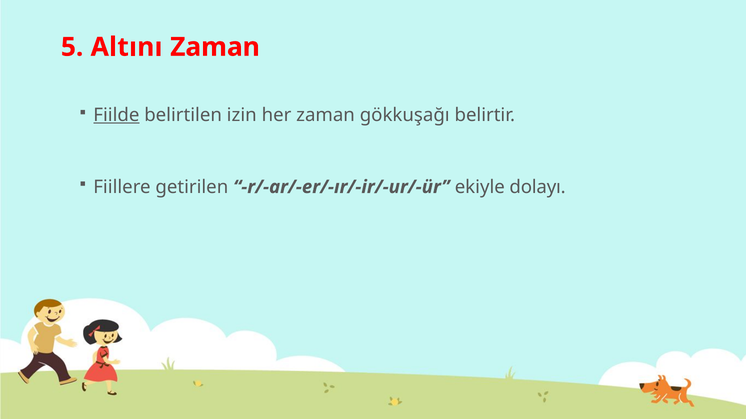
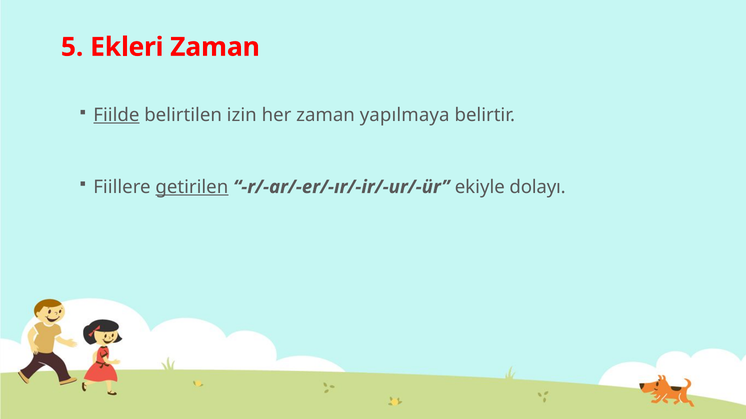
Altını: Altını -> Ekleri (127, 47)
gökkuşağı: gökkuşağı -> yapılmaya (405, 115)
getirilen underline: none -> present (192, 187)
